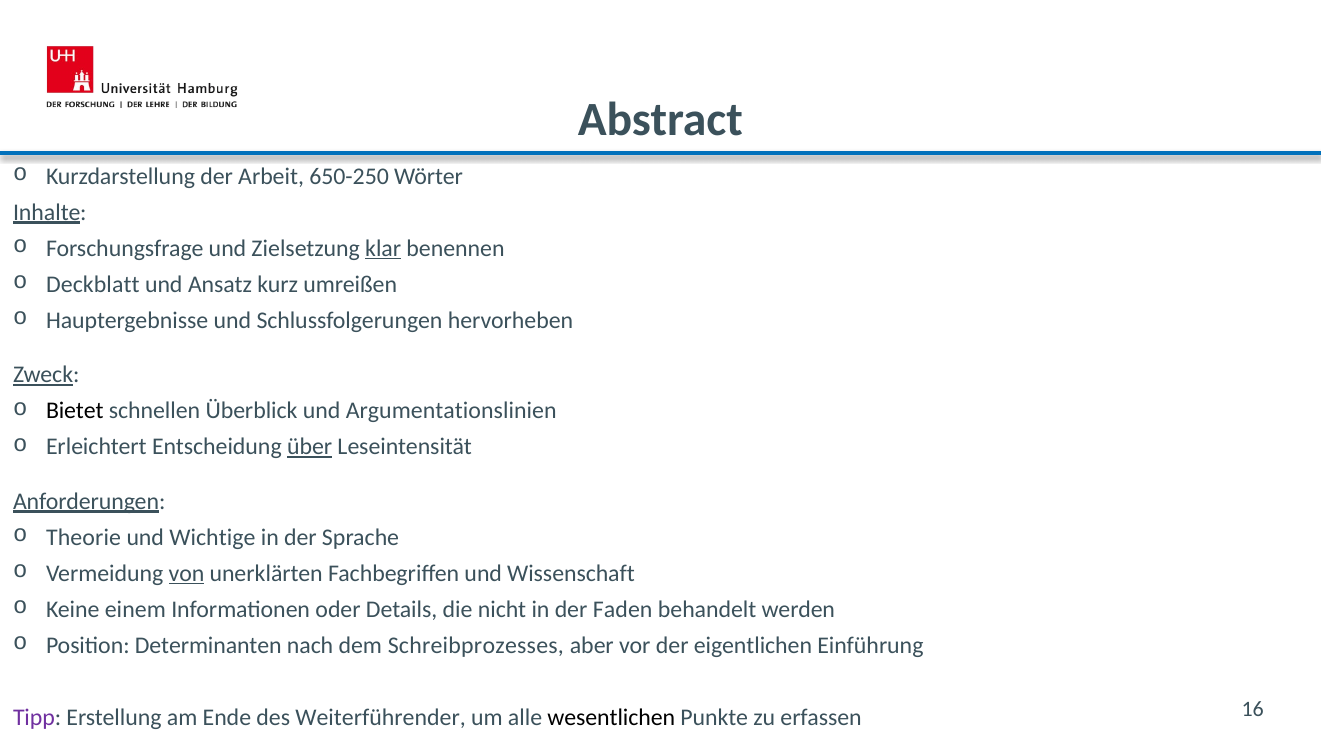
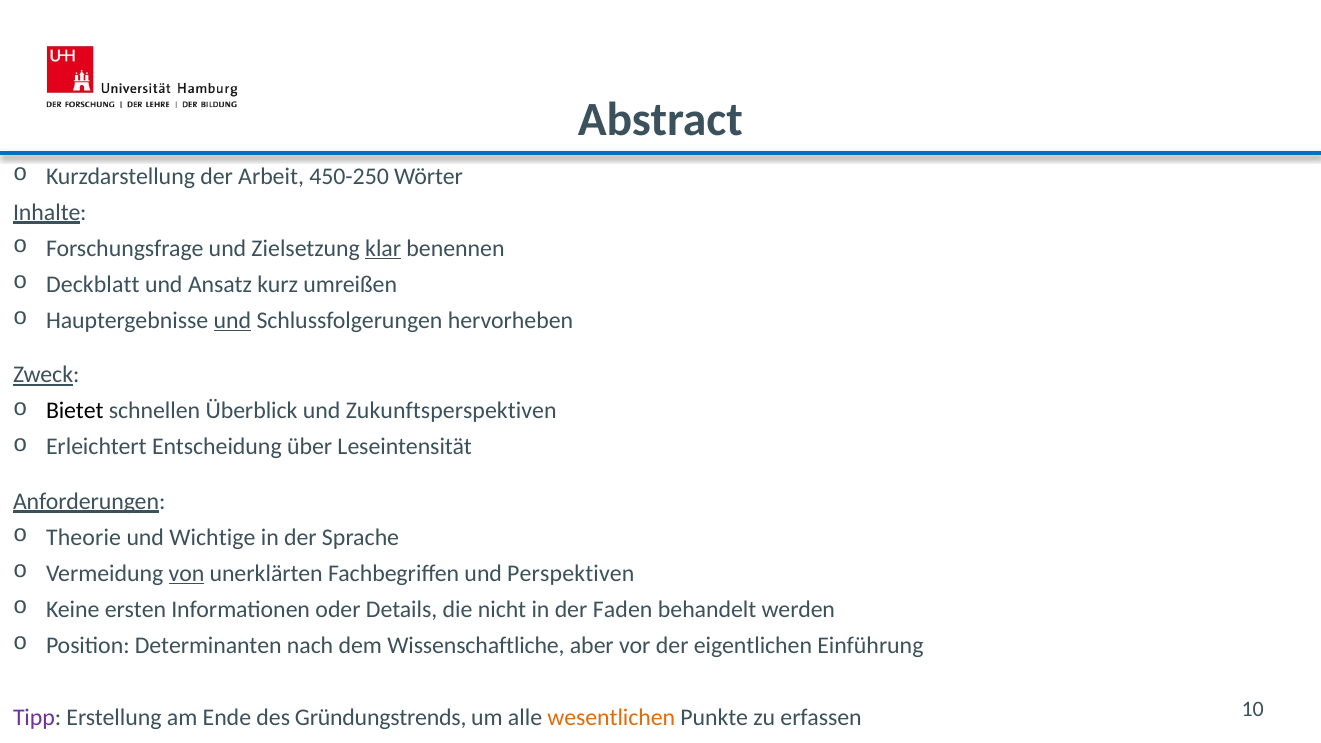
650-250: 650-250 -> 450-250 (349, 176)
und underline: none -> present (232, 321)
Argumentationslinien: Argumentationslinien -> Zukunftsperspektiven (451, 411)
über underline: present -> none (310, 447)
Wissenschaft: Wissenschaft -> Perspektiven (571, 573)
einem: einem -> ersten (135, 610)
Schreibprozesses: Schreibprozesses -> Wissenschaftliche (476, 646)
Weiterführender: Weiterführender -> Gründungstrends (381, 718)
wesentlichen colour: black -> orange (611, 718)
16: 16 -> 10 (1253, 710)
